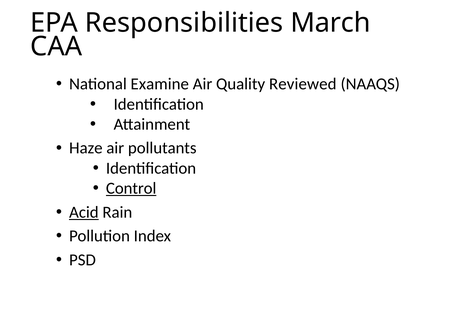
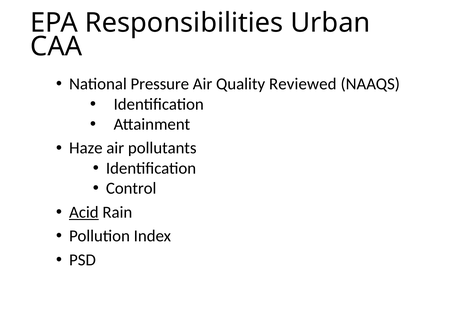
March: March -> Urban (330, 23)
Examine: Examine -> Pressure (160, 84)
Control underline: present -> none (131, 188)
